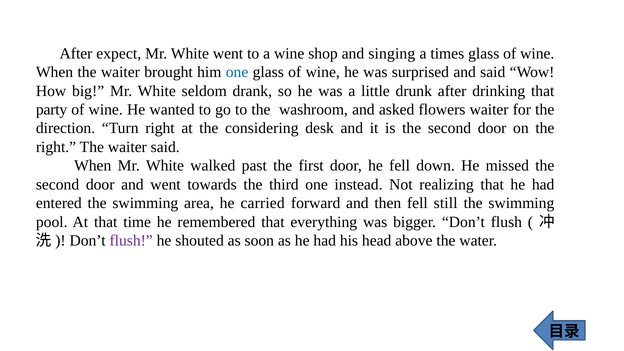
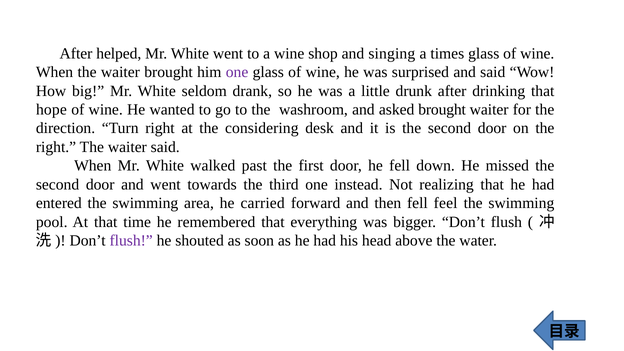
expect: expect -> helped (119, 53)
one colour: blue -> purple (237, 72)
party: party -> hope (51, 110)
asked flowers: flowers -> brought (442, 110)
still: still -> feel (446, 203)
